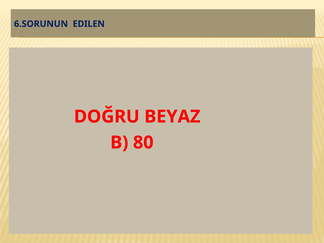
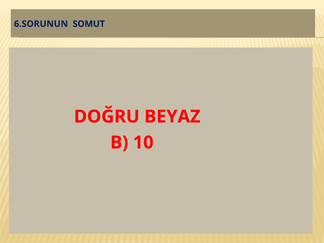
EDILEN: EDILEN -> SOMUT (89, 24)
80: 80 -> 10 (143, 143)
